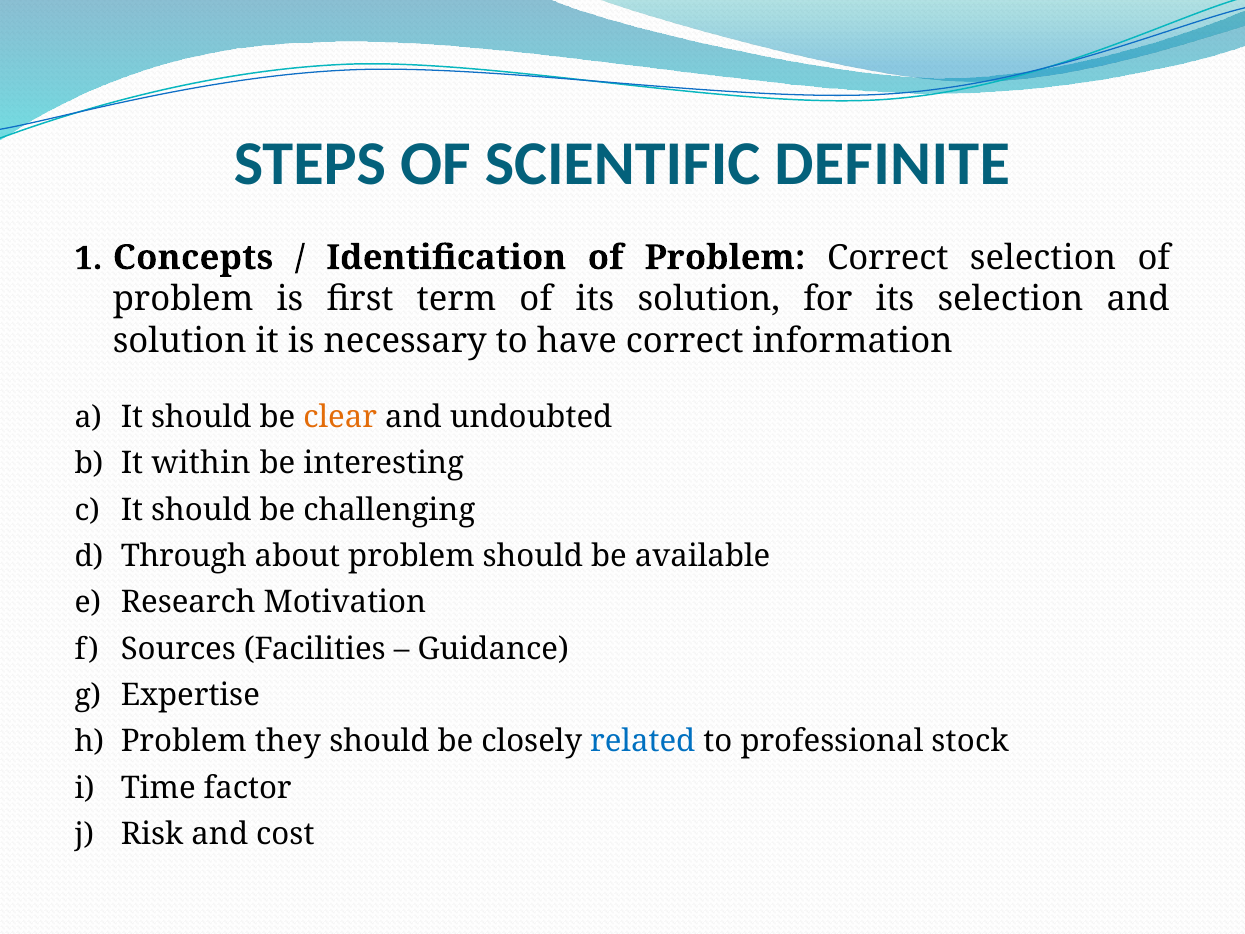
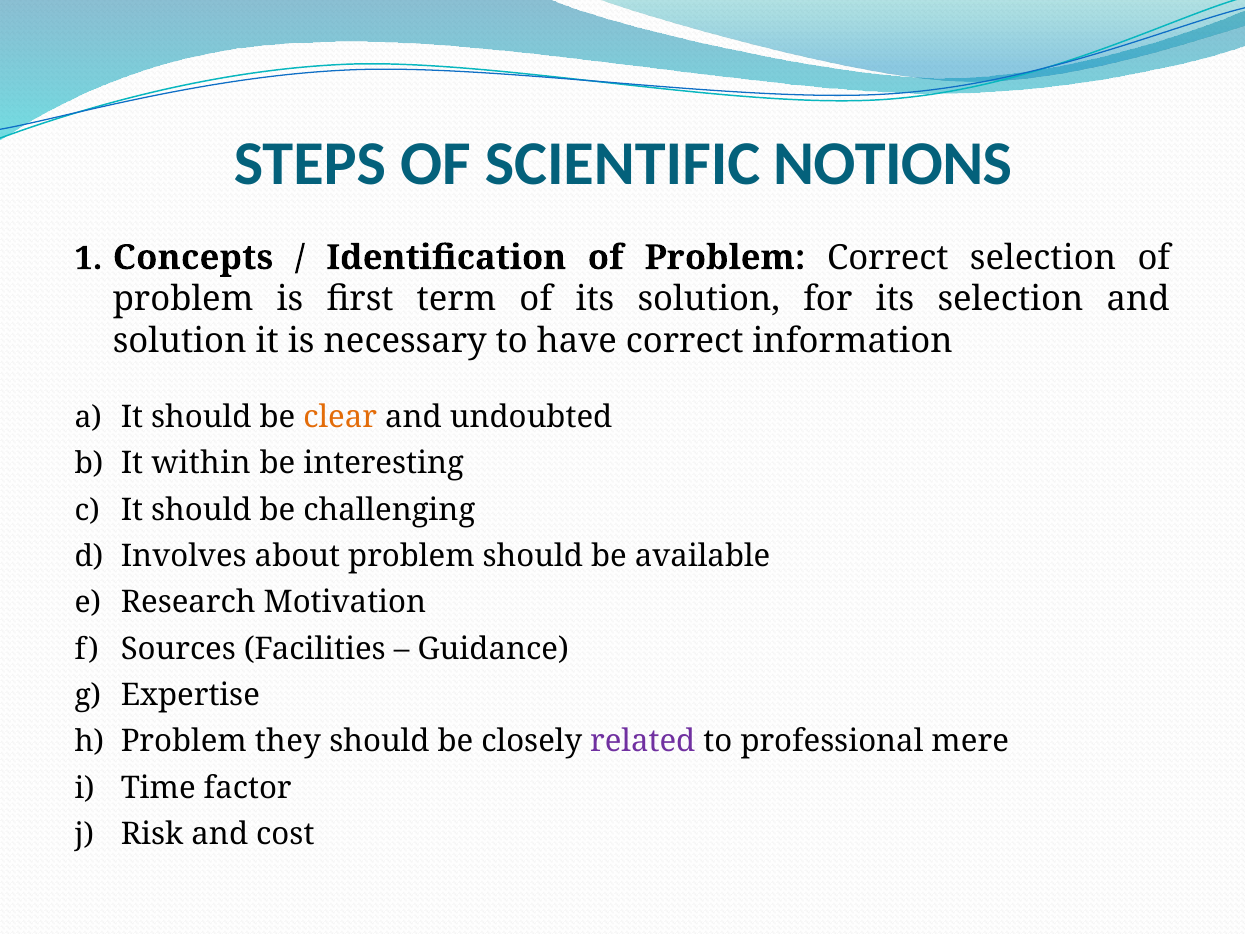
DEFINITE: DEFINITE -> NOTIONS (893, 164)
Through: Through -> Involves (184, 556)
related colour: blue -> purple (643, 741)
stock: stock -> mere (970, 741)
